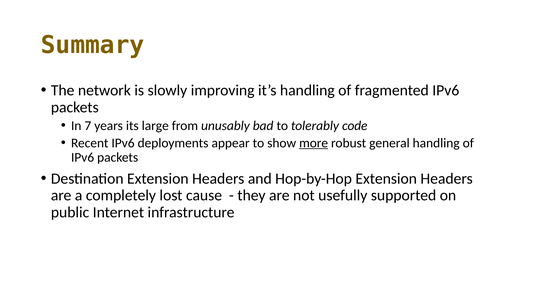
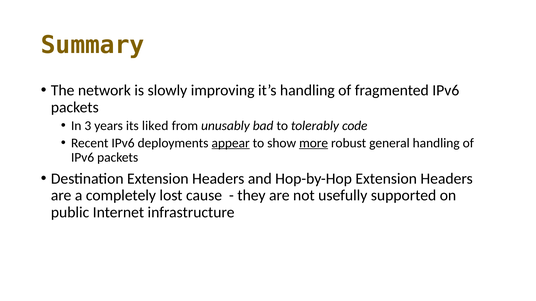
7: 7 -> 3 (88, 126)
large: large -> liked (155, 126)
appear underline: none -> present (231, 143)
